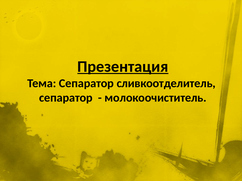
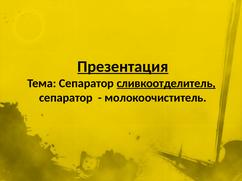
сливкоотделитель underline: none -> present (166, 83)
